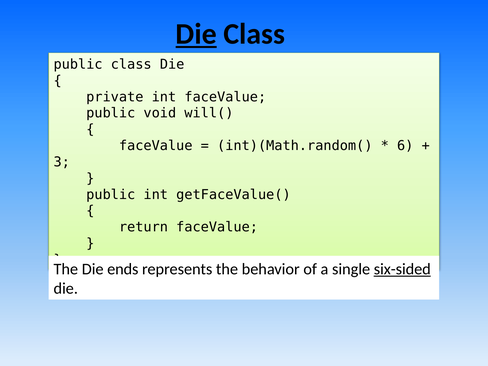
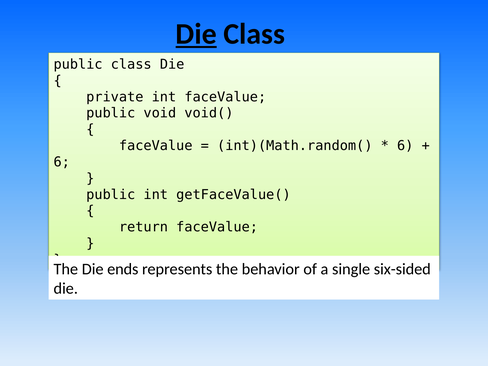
will(: will( -> void( (209, 113)
3: 3 -> 6 (62, 162)
six-sided underline: present -> none (402, 269)
